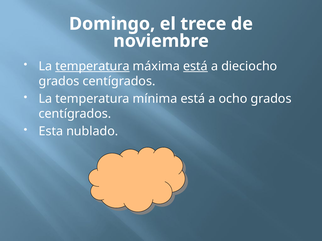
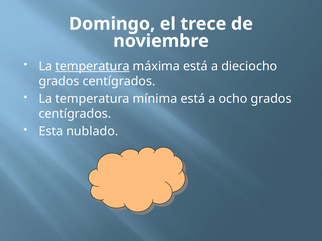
está underline: present -> none (195, 66)
